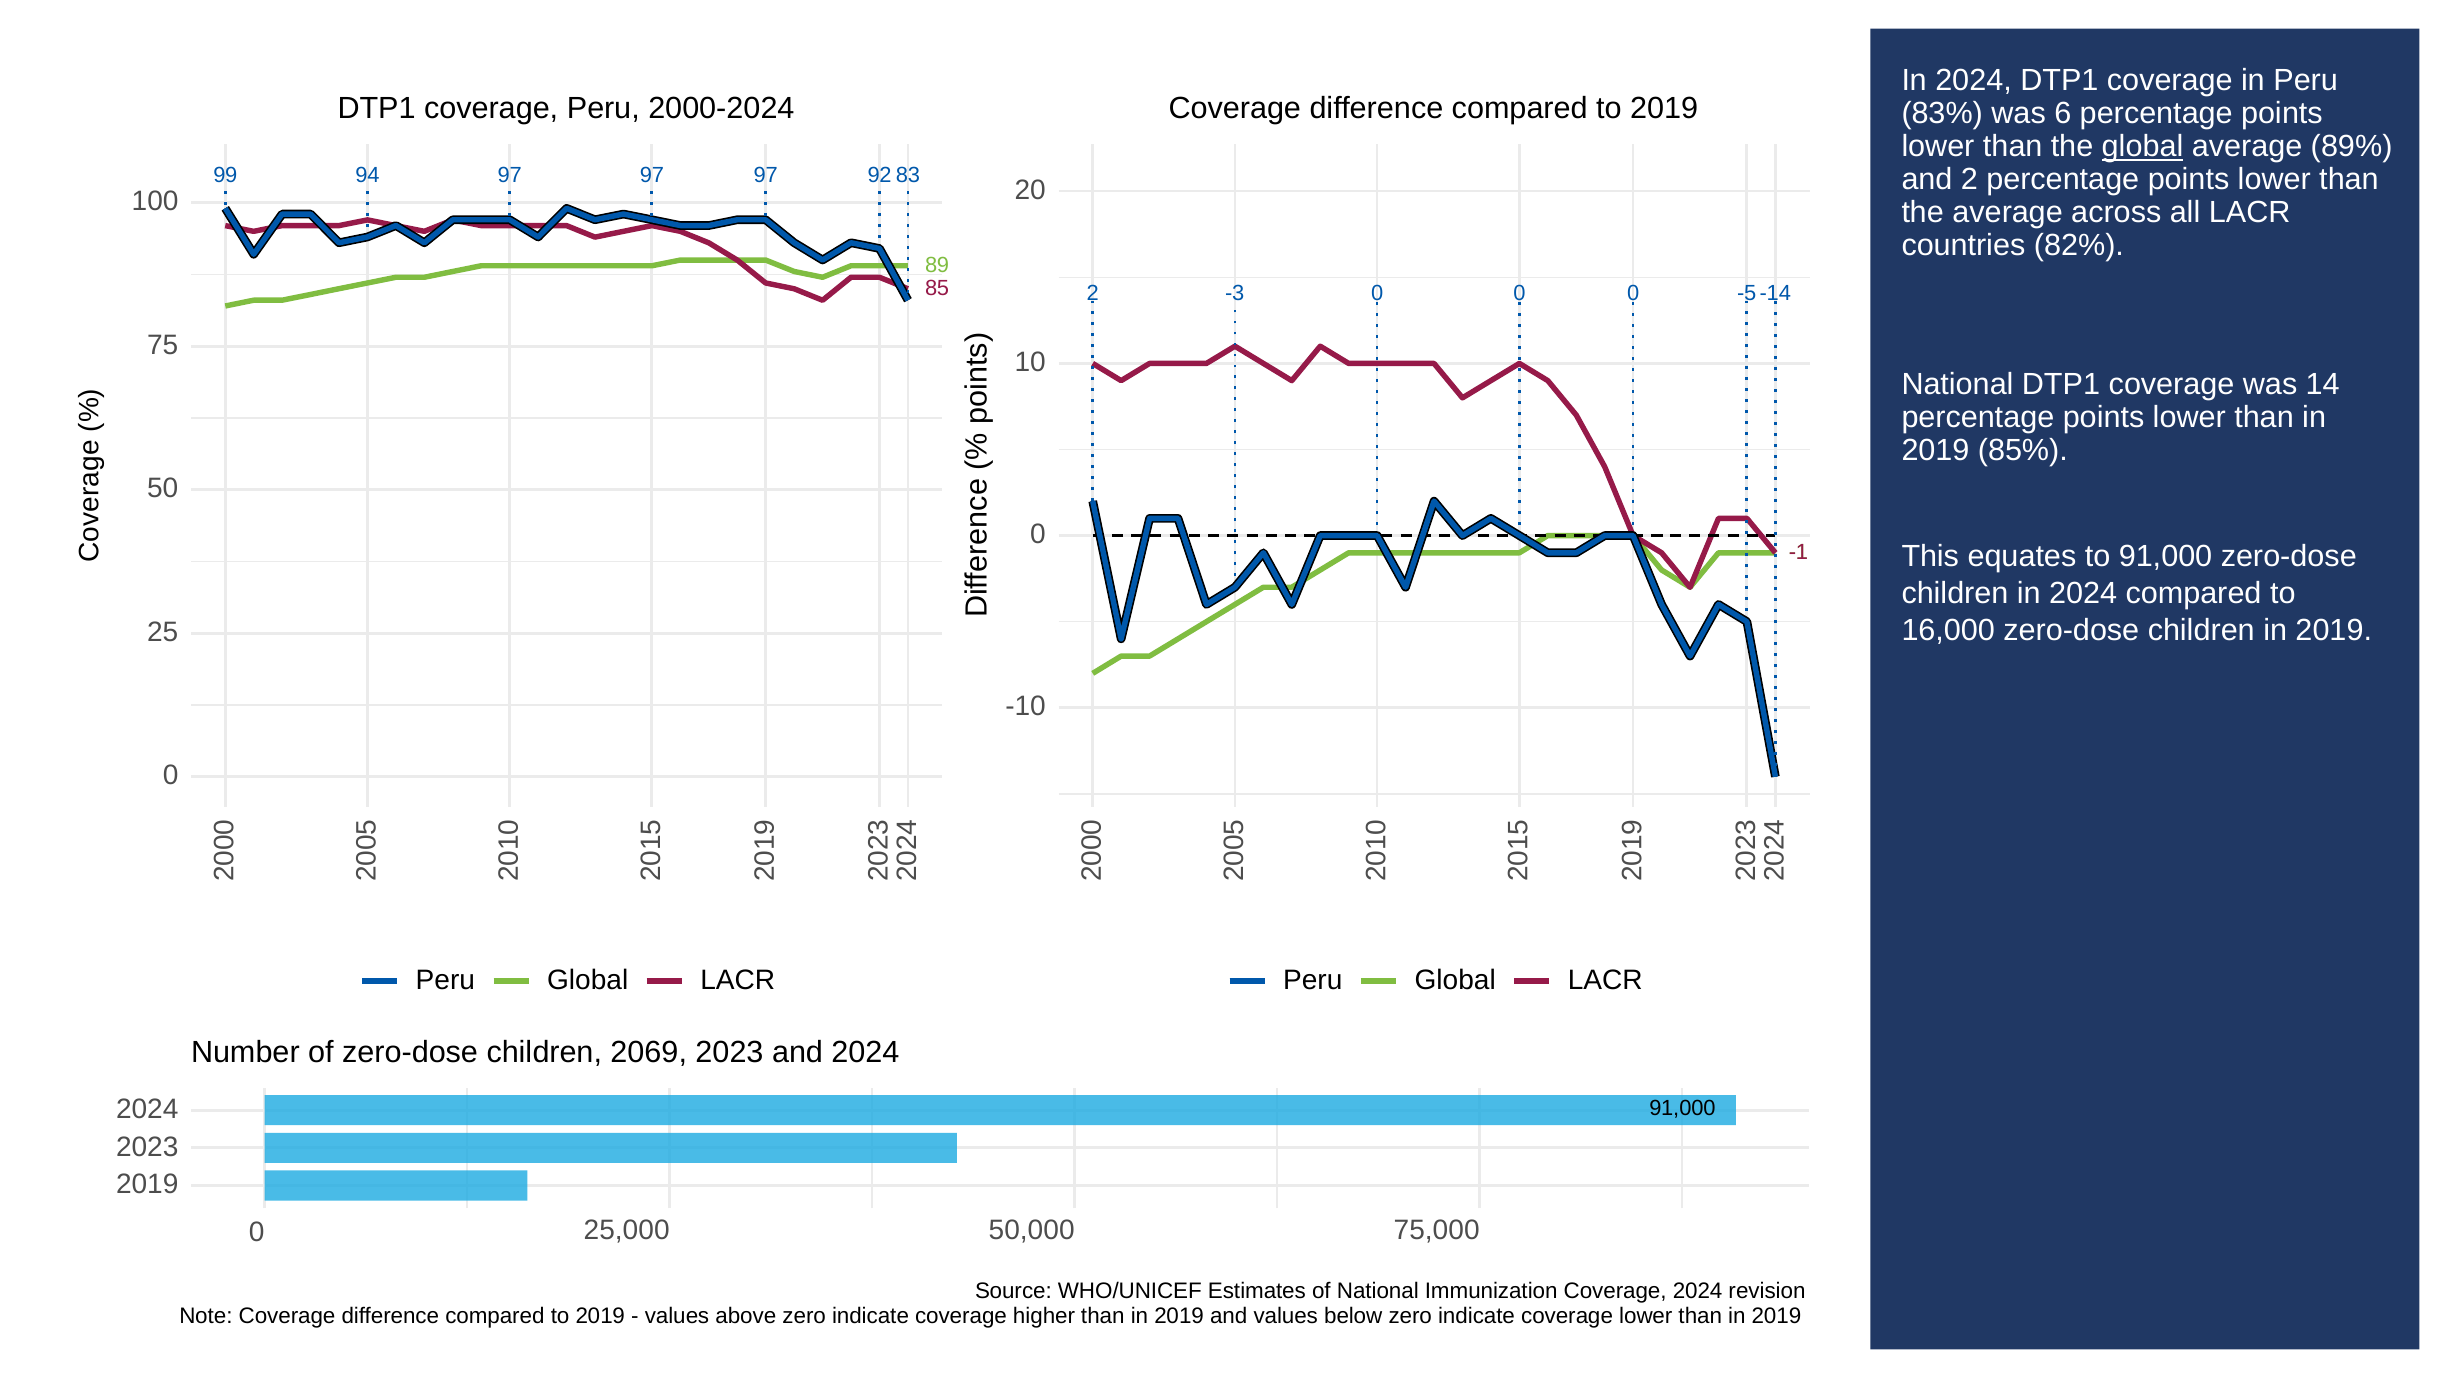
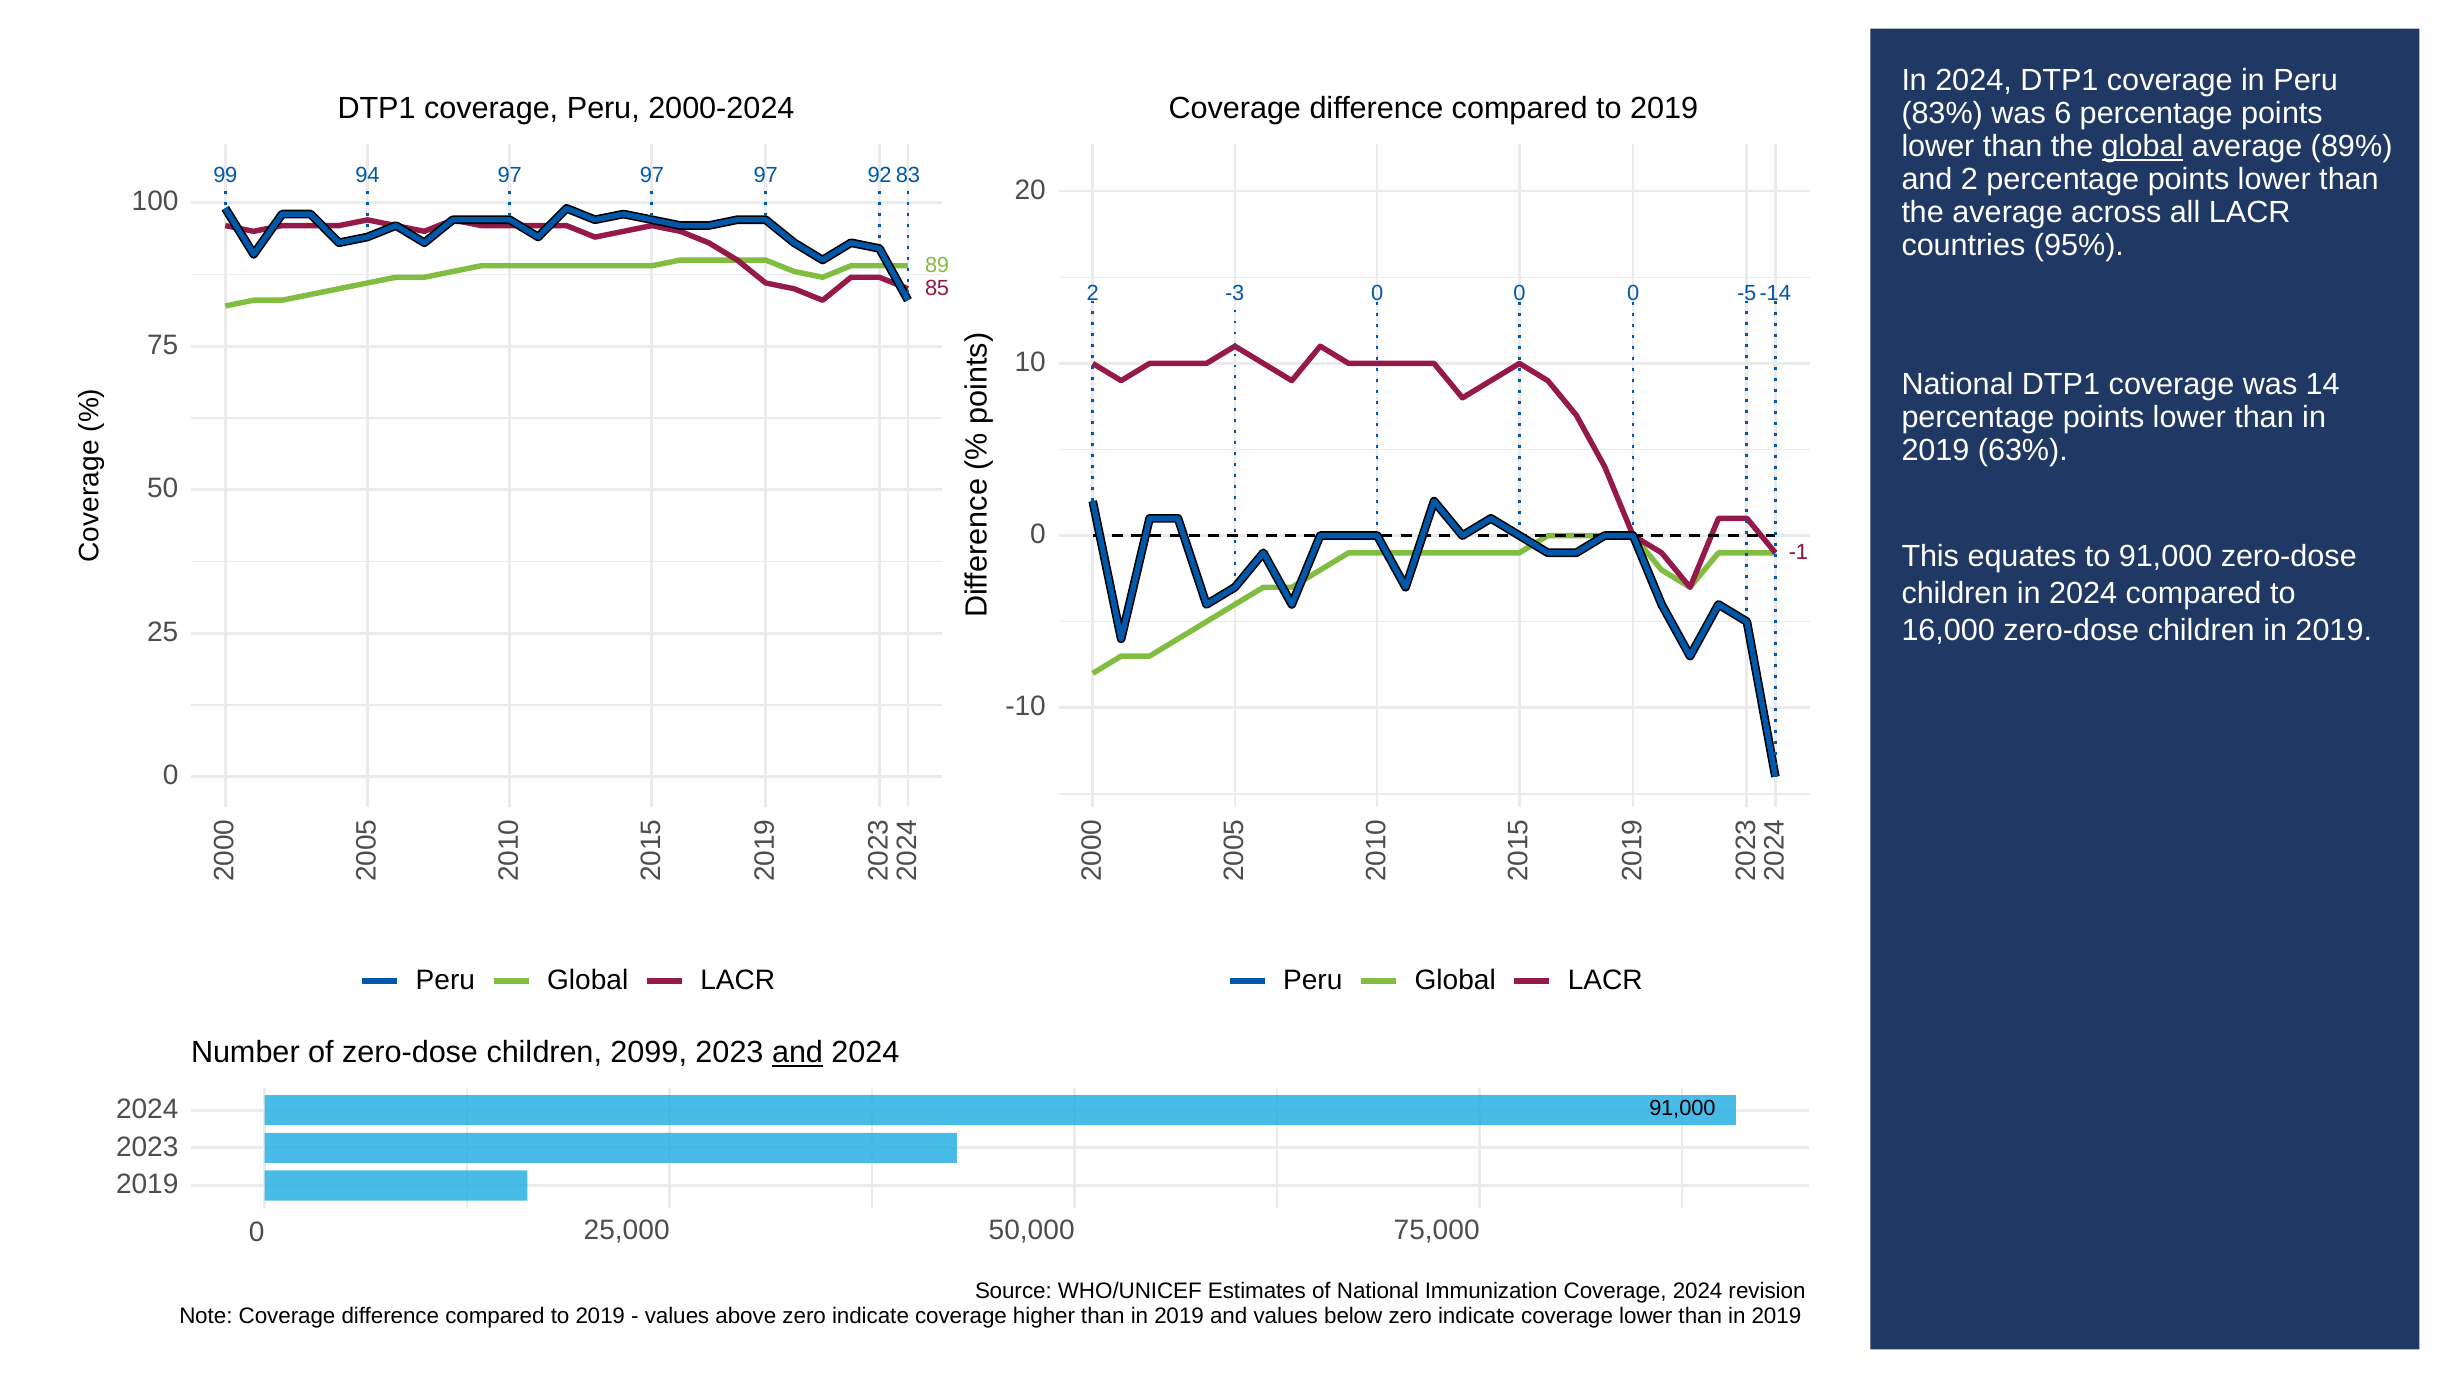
82%: 82% -> 95% (2079, 246)
85%: 85% -> 63% (2023, 450)
2069: 2069 -> 2099 (649, 1053)
and underline: none -> present (798, 1053)
